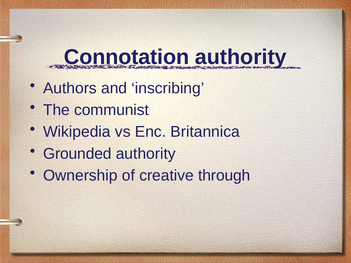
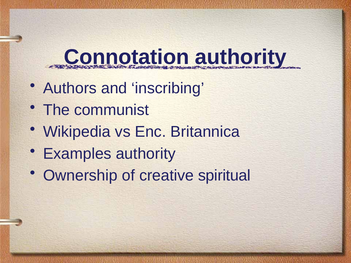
Grounded: Grounded -> Examples (77, 154)
through: through -> spiritual (224, 176)
